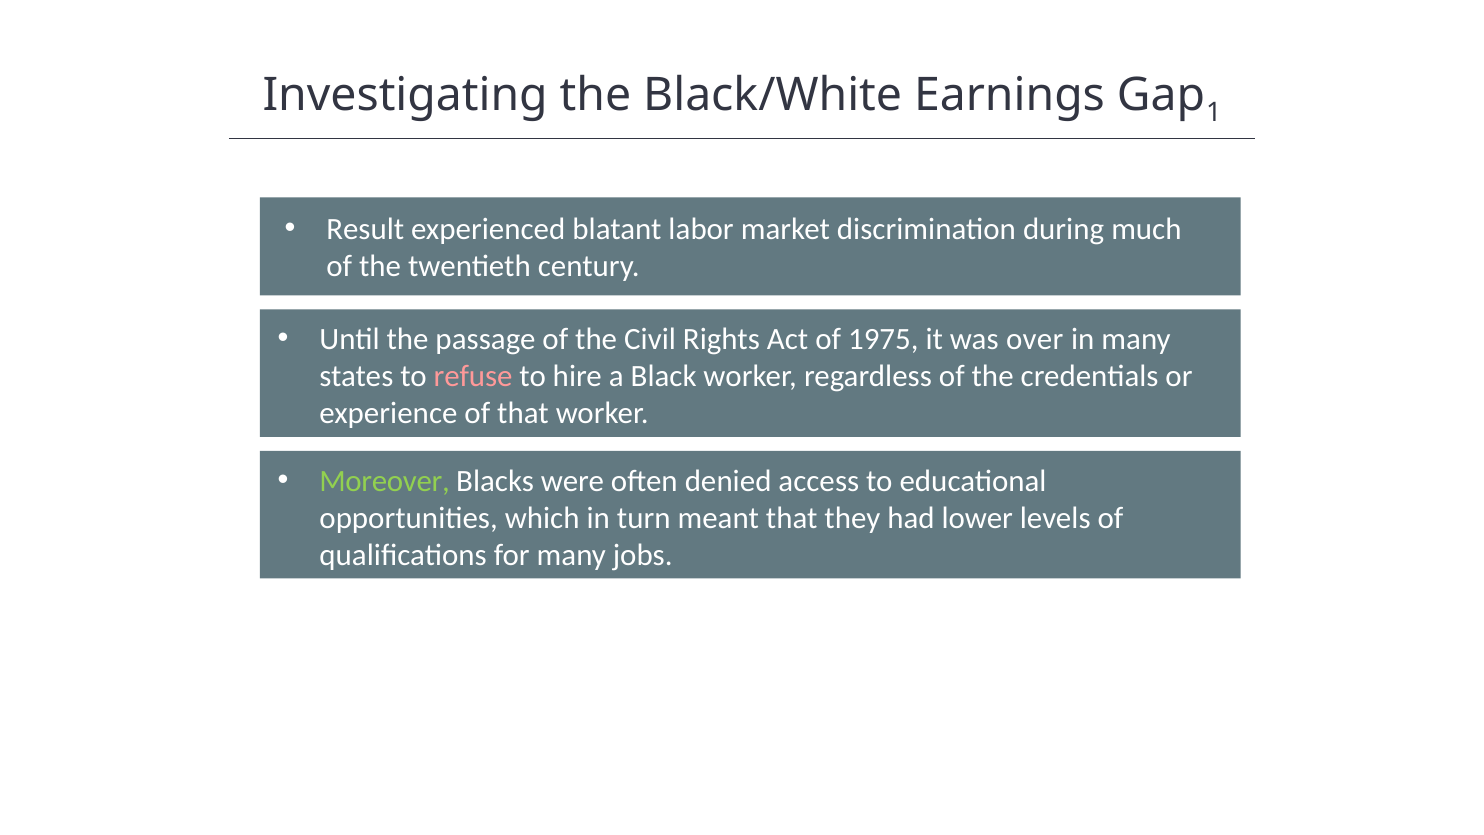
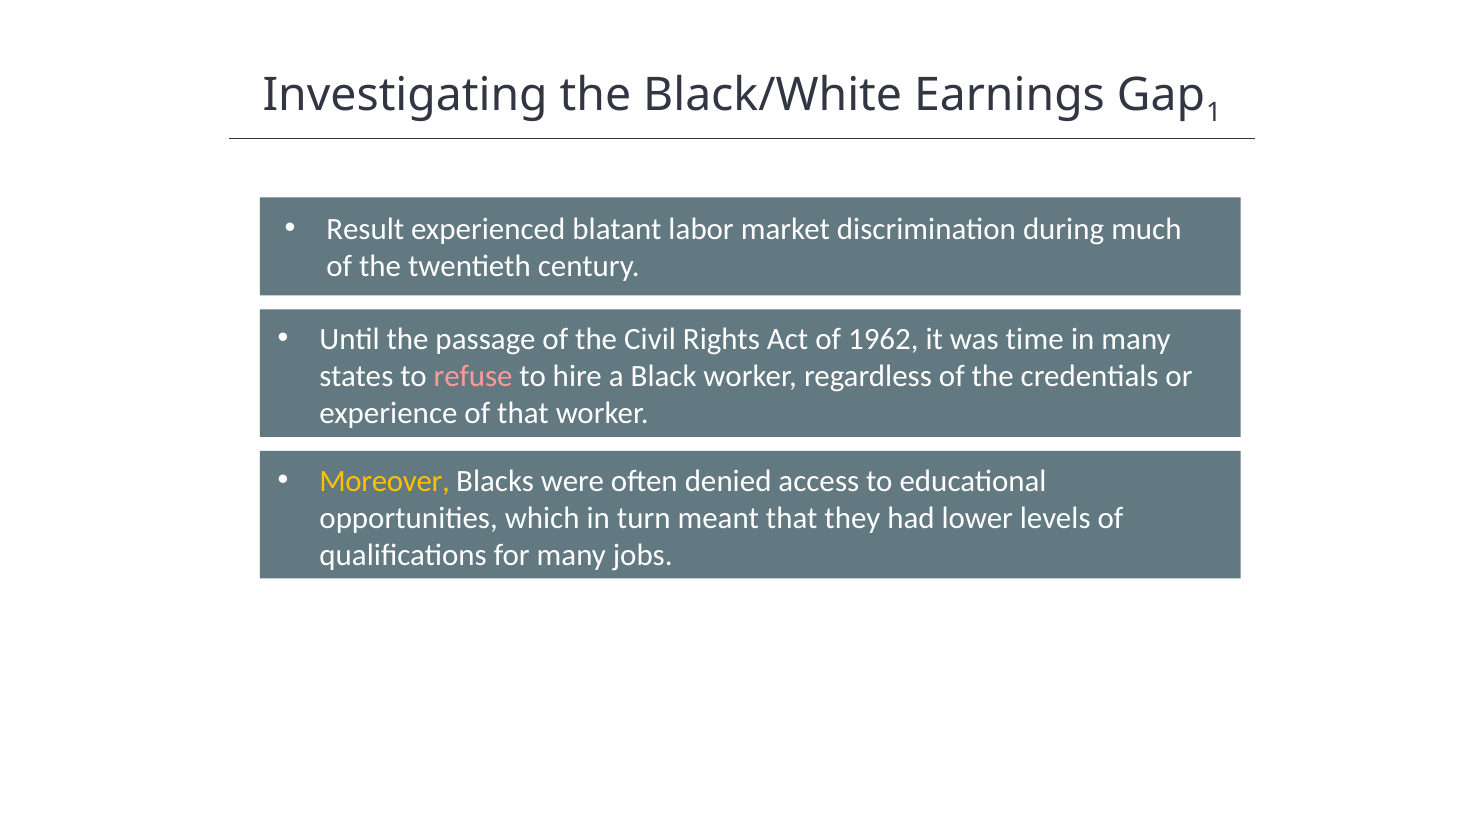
1975: 1975 -> 1962 (883, 339)
over: over -> time (1035, 339)
Moreover colour: light green -> yellow (385, 481)
